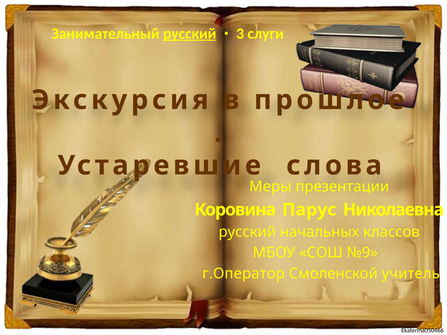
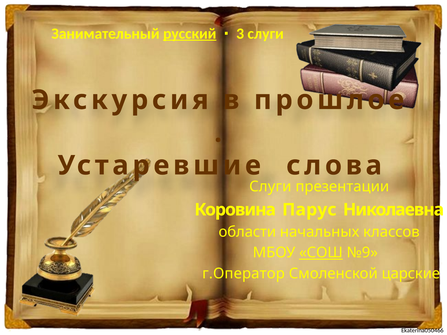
Меры: Меры -> Слуги (270, 187)
русский: русский -> области (247, 232)
СОШ underline: none -> present (321, 253)
учитель: учитель -> царские (411, 274)
